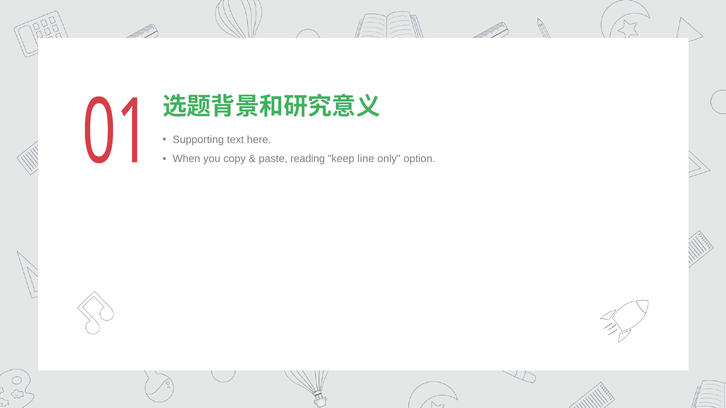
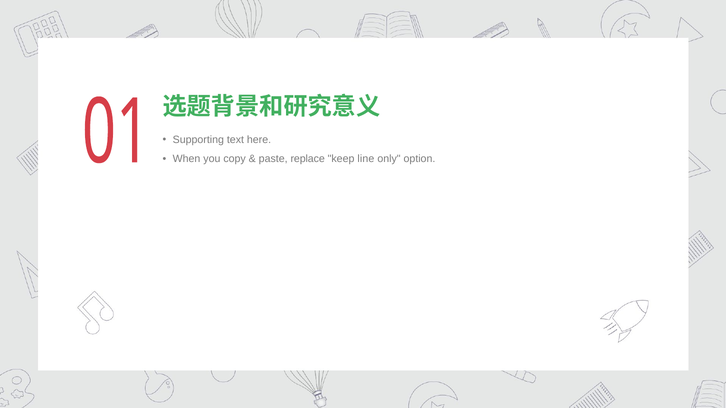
reading: reading -> replace (308, 159)
